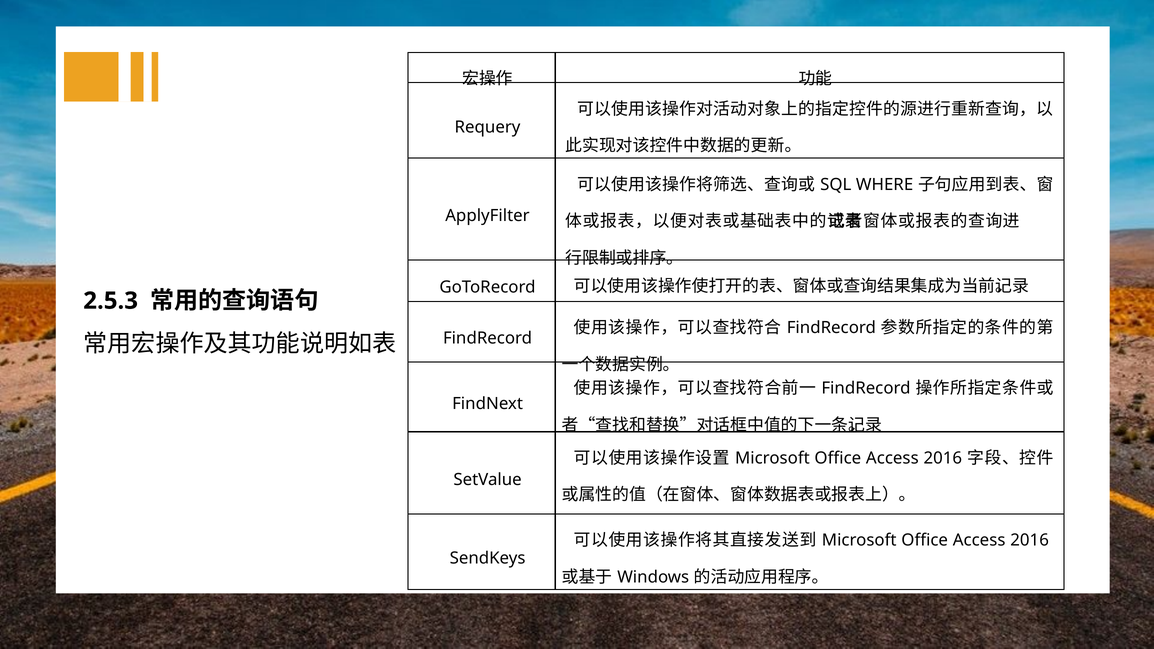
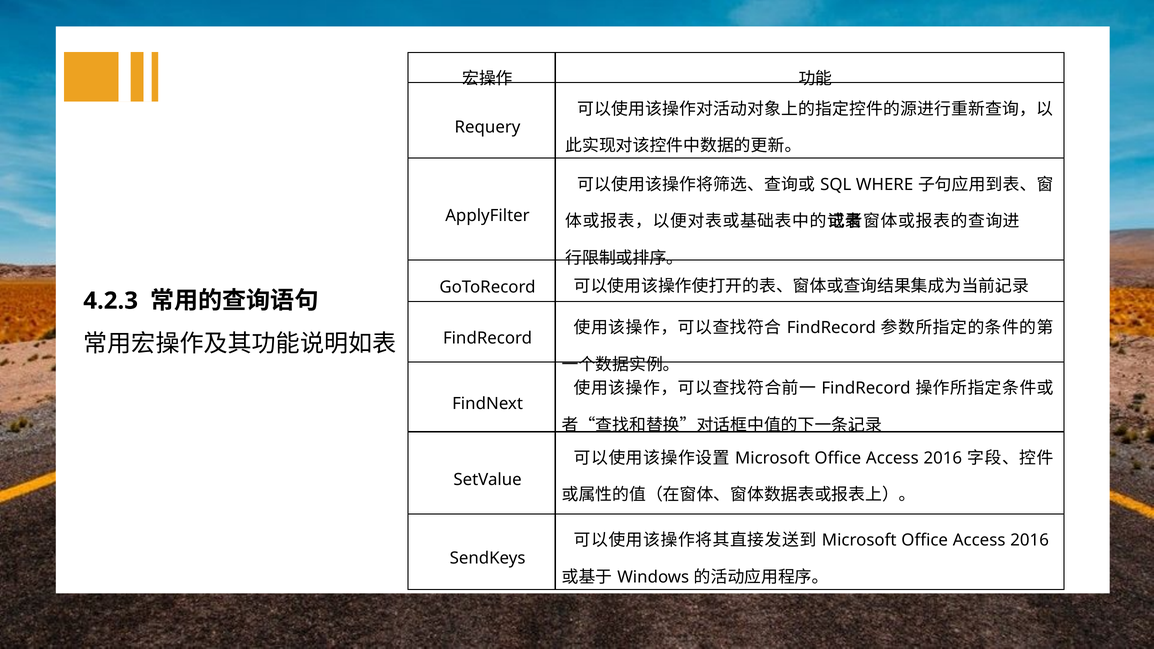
2.5.3: 2.5.3 -> 4.2.3 (111, 301)
